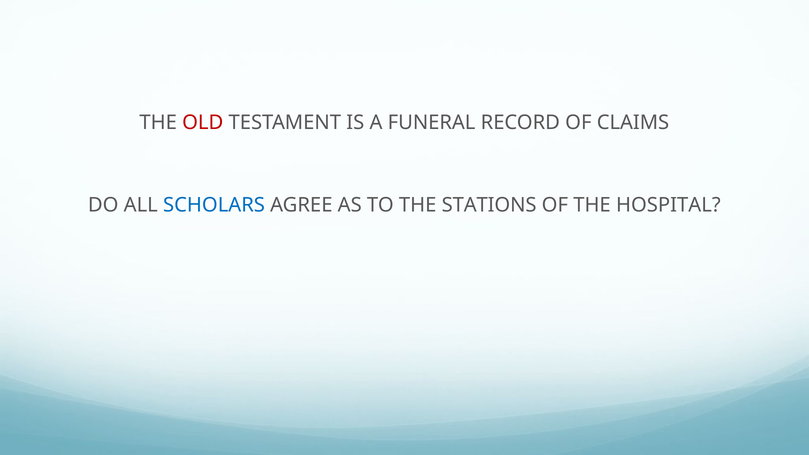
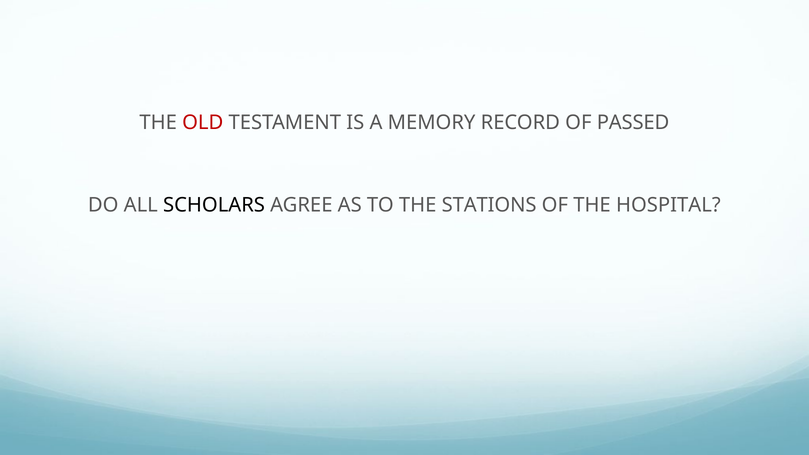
FUNERAL: FUNERAL -> MEMORY (432, 123)
CLAIMS: CLAIMS -> PASSED (633, 123)
SCHOLARS colour: blue -> black (214, 205)
